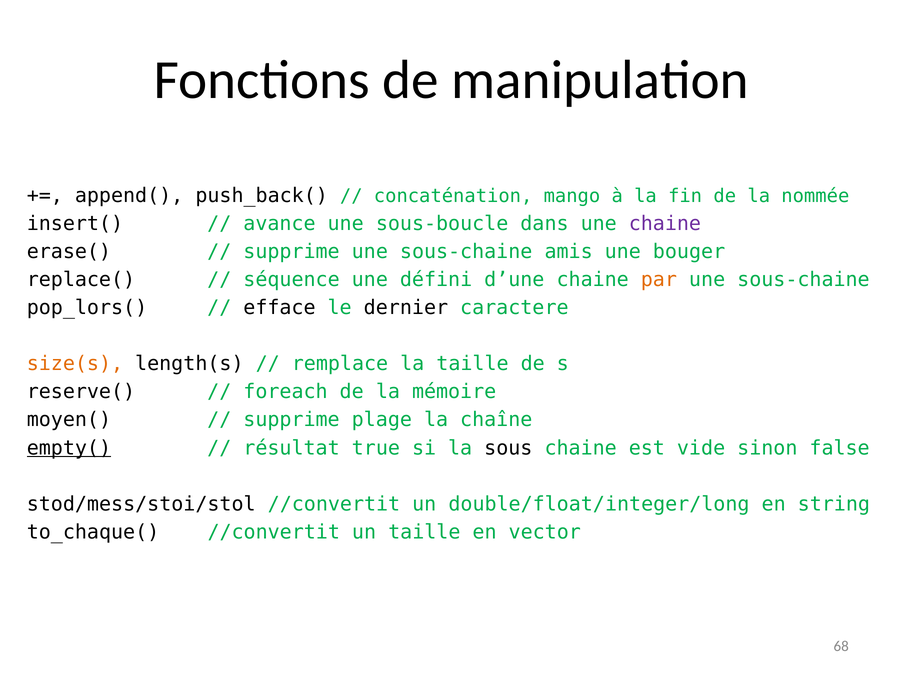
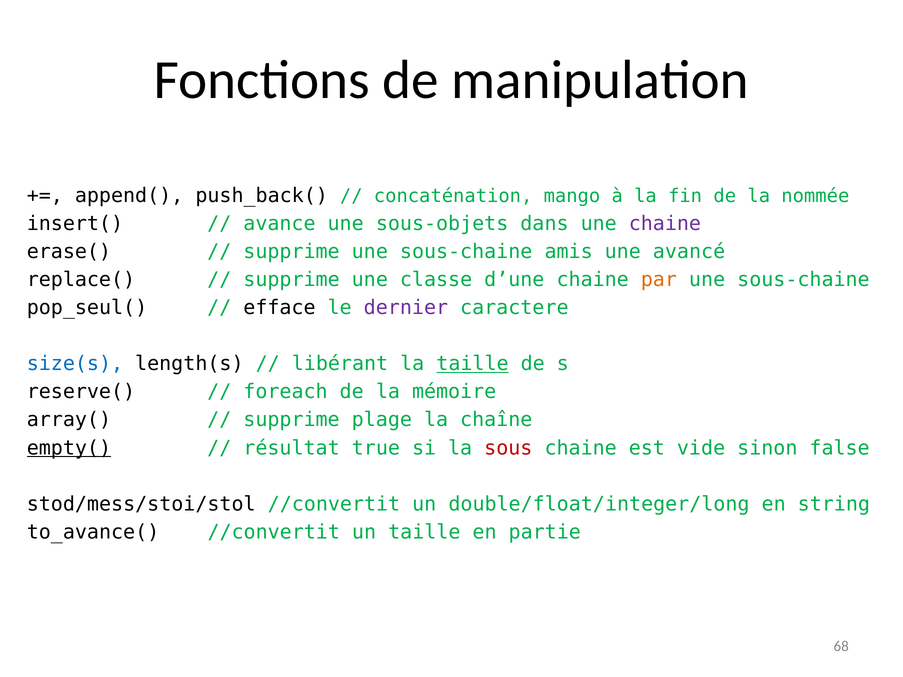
sous-boucle: sous-boucle -> sous-objets (442, 224)
bouger: bouger -> avancé (689, 252)
séquence: séquence -> supprime (292, 280)
défini: défini -> classe (436, 280)
pop_lors(: pop_lors( -> pop_seul( (87, 308)
dernier colour: black -> purple (406, 308)
size(s colour: orange -> blue (75, 364)
remplace: remplace -> libérant (340, 364)
taille underline: none -> present (473, 364)
moyen(: moyen( -> array( (69, 420)
sous colour: black -> red (508, 448)
to_chaque(: to_chaque( -> to_avance( (93, 532)
vector: vector -> partie (545, 532)
